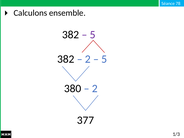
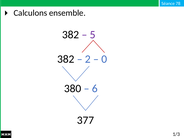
5: 5 -> 0 (104, 59)
2: 2 -> 6 (95, 88)
